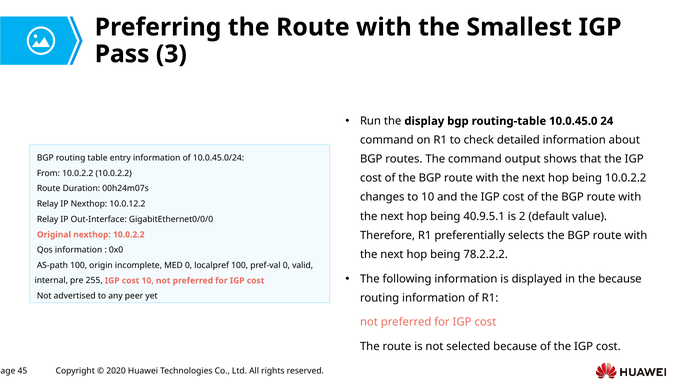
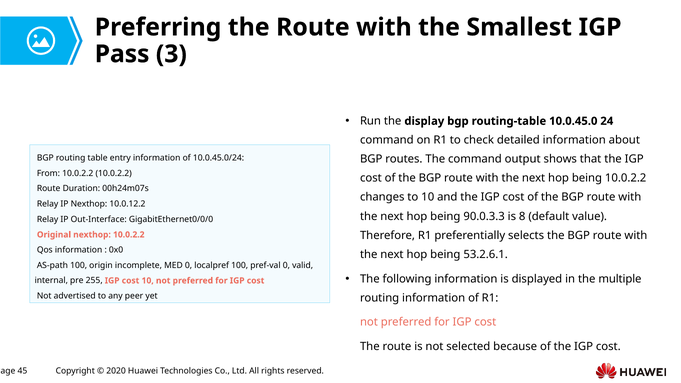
40.9.5.1: 40.9.5.1 -> 90.0.3.3 (484, 216)
2: 2 -> 8 (522, 216)
78.2.2.2: 78.2.2.2 -> 53.2.6.1 (486, 254)
the because: because -> multiple (620, 279)
